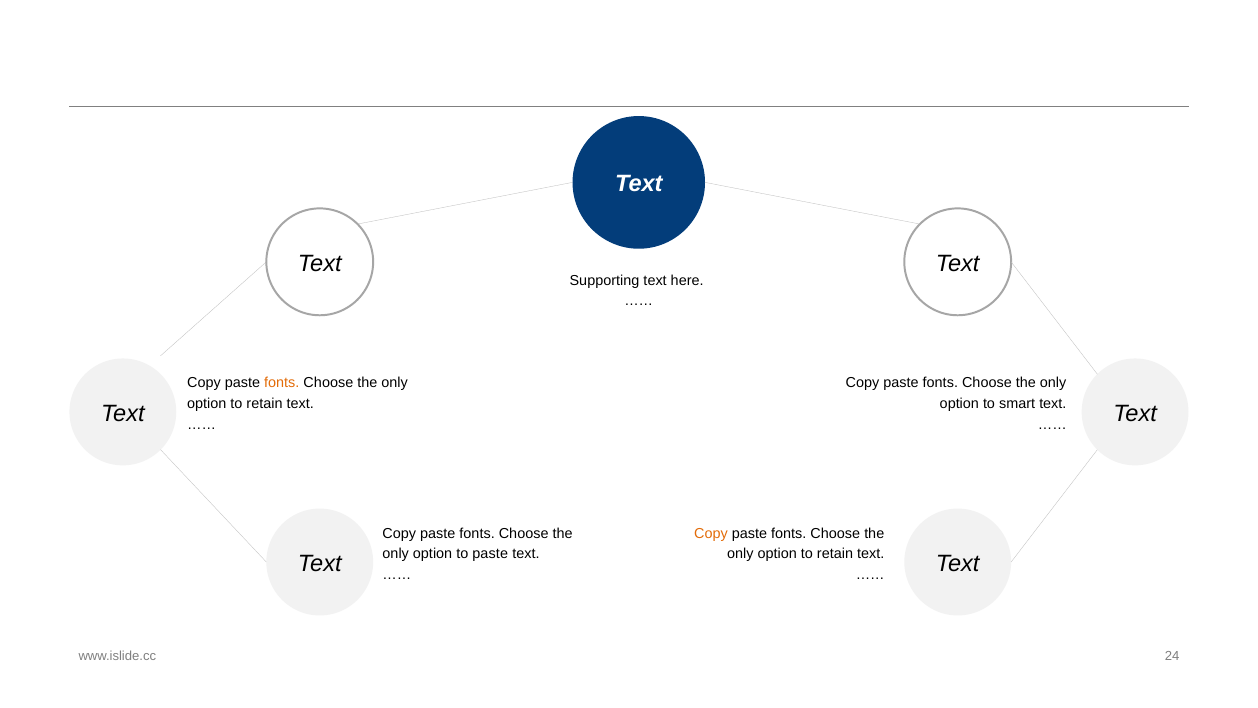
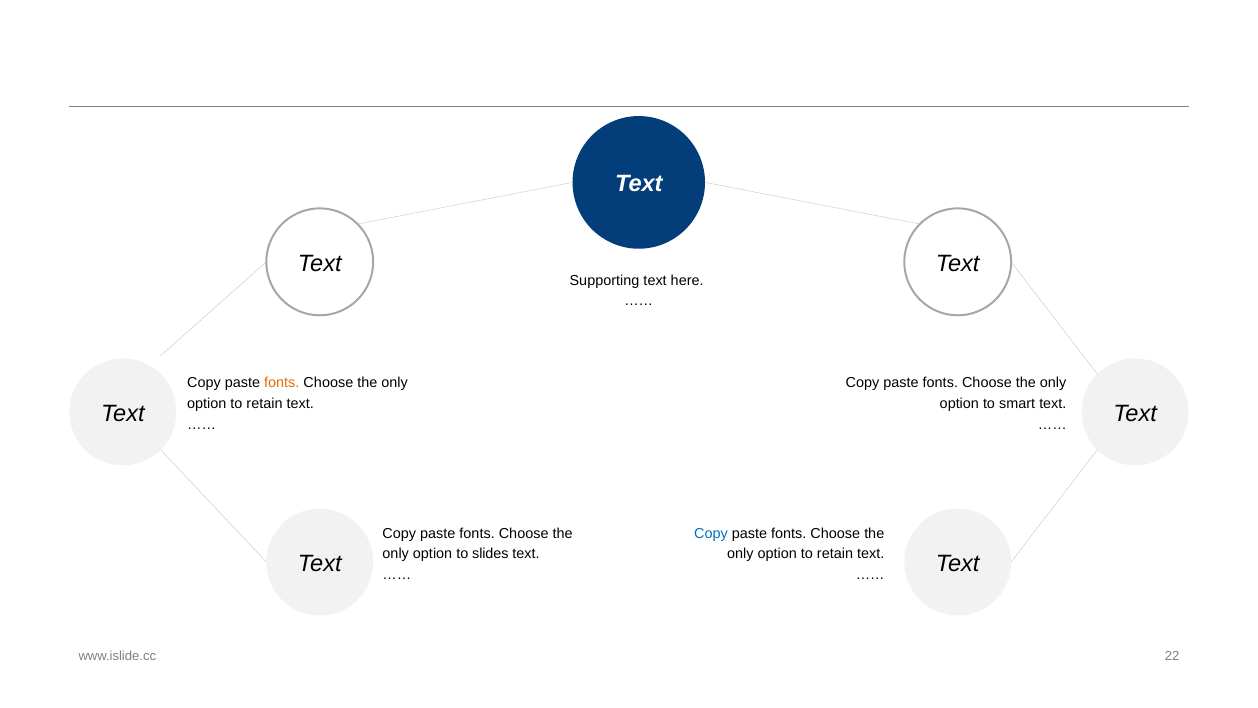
Copy colour: orange -> blue (711, 533)
to paste: paste -> slides (490, 554)
24: 24 -> 22 (1172, 655)
